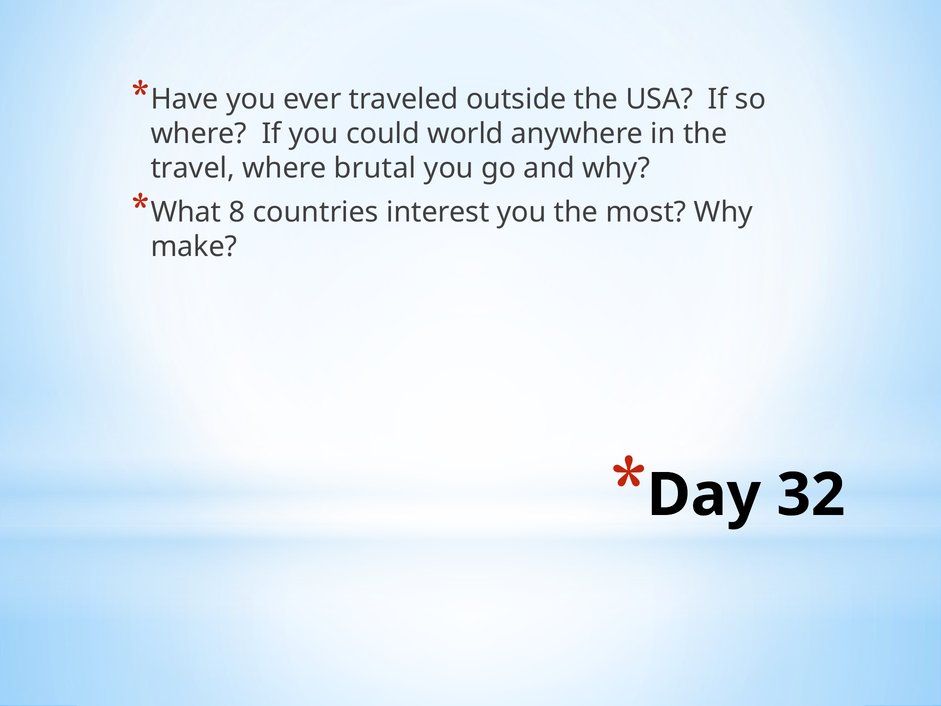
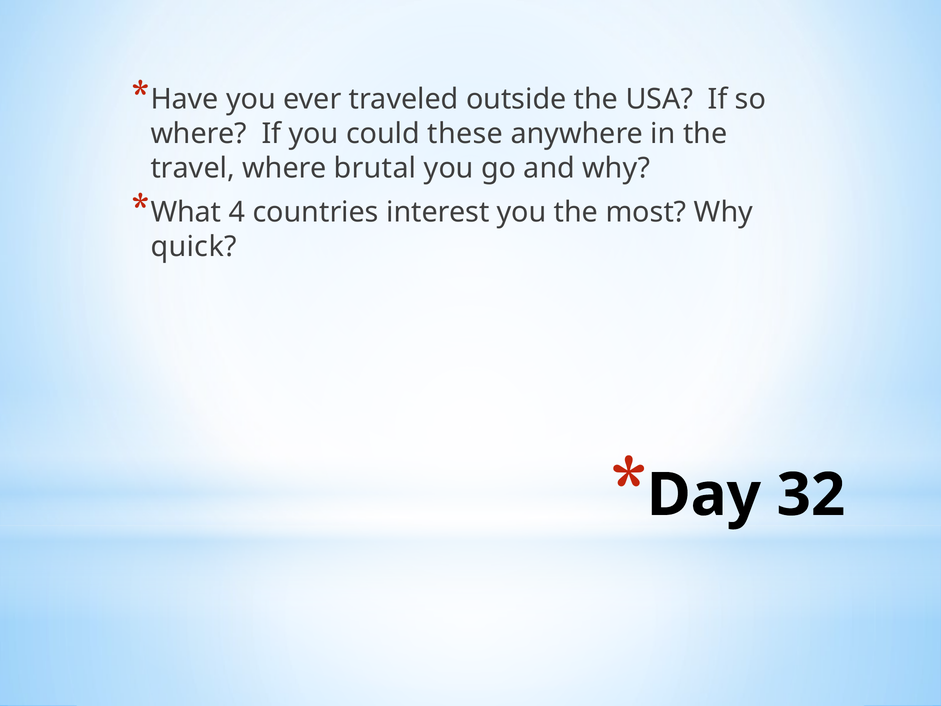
world: world -> these (465, 134)
8: 8 -> 4 (237, 212)
make: make -> quick (194, 247)
